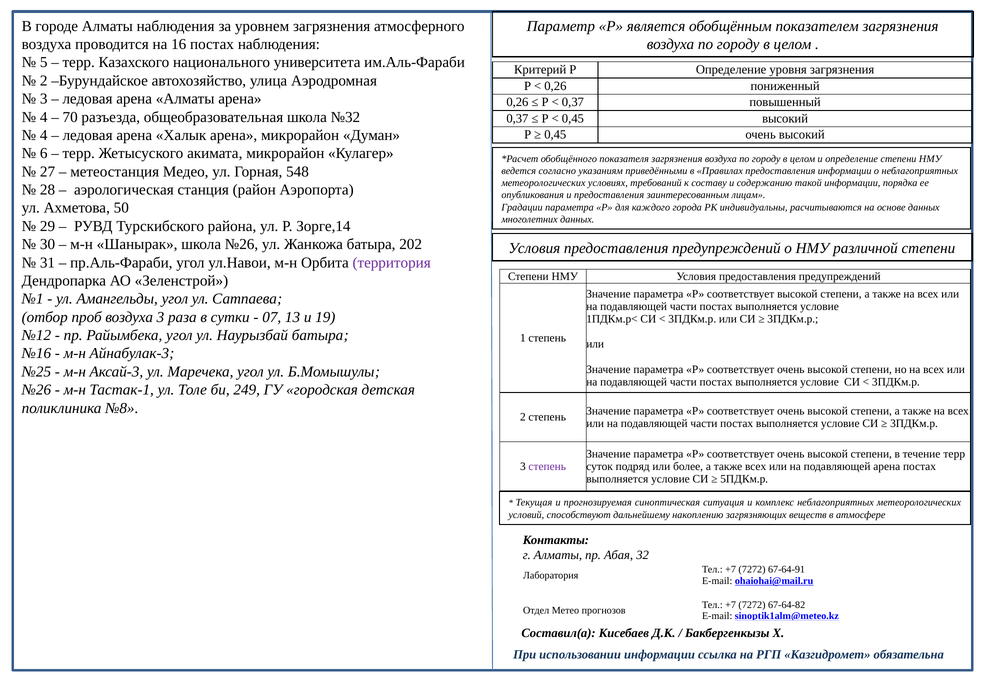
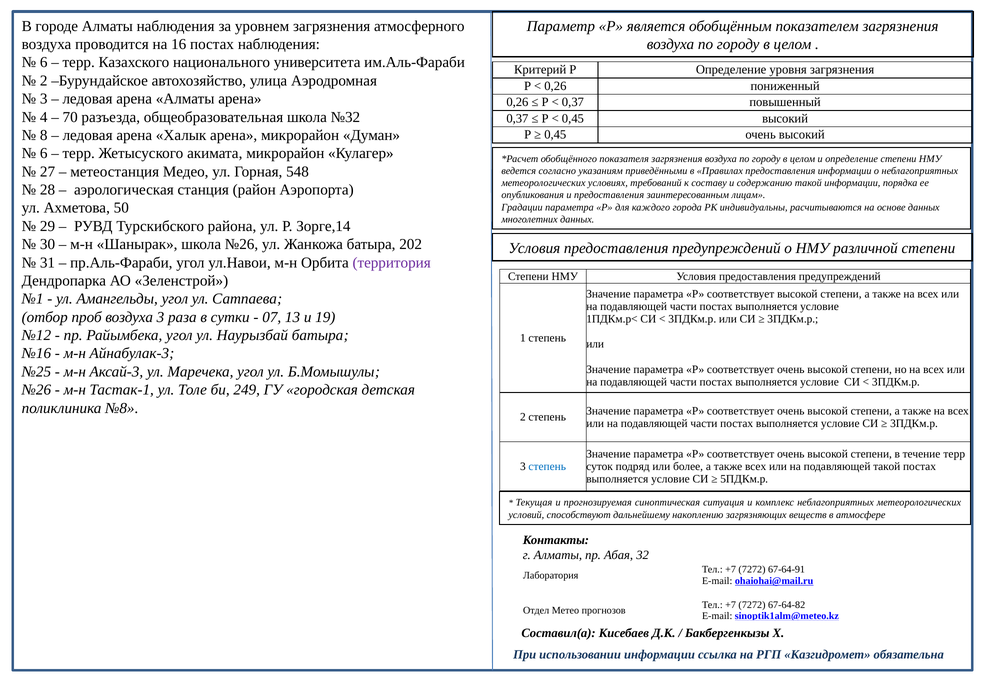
5: 5 -> 6 (44, 62)
4: 4 -> 8 (44, 135)
степень colour: purple -> blue (547, 466)
подавляющей арена: арена -> такой (887, 466)
